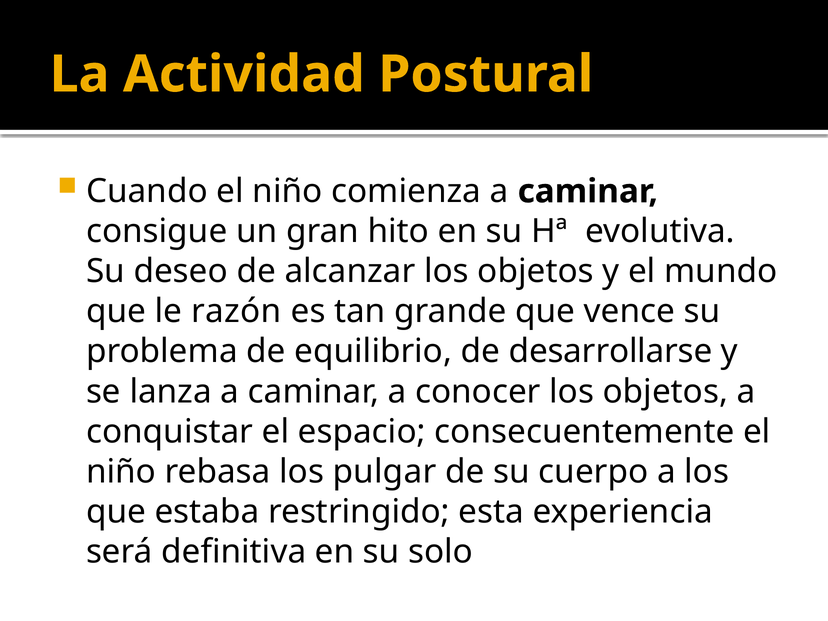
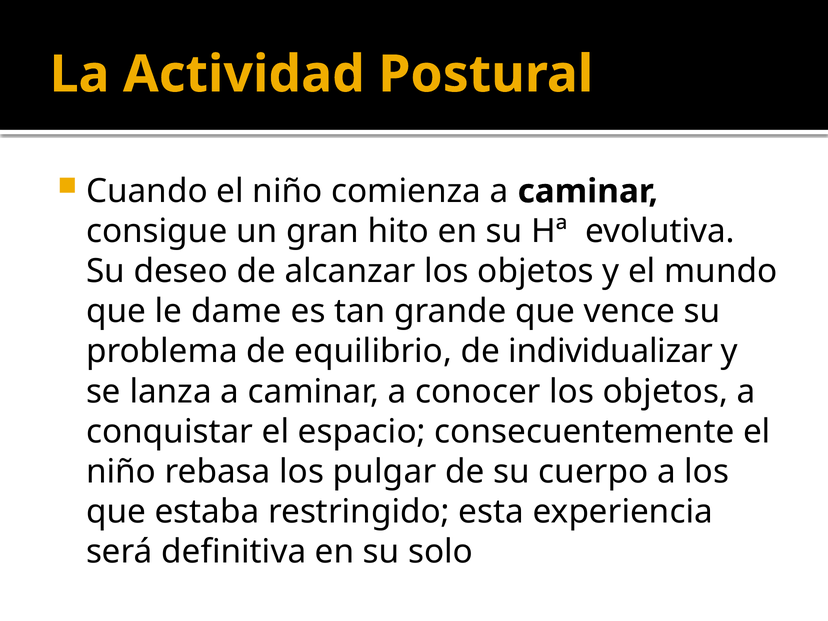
razón: razón -> dame (236, 311)
desarrollarse: desarrollarse -> individualizar (611, 351)
